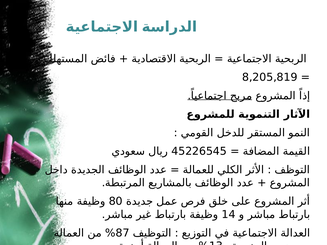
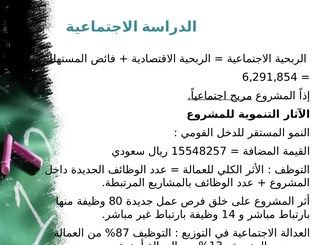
8,205,819: 8,205,819 -> 6,291,854 (270, 77)
45226545: 45226545 -> 15548257 (199, 151)
